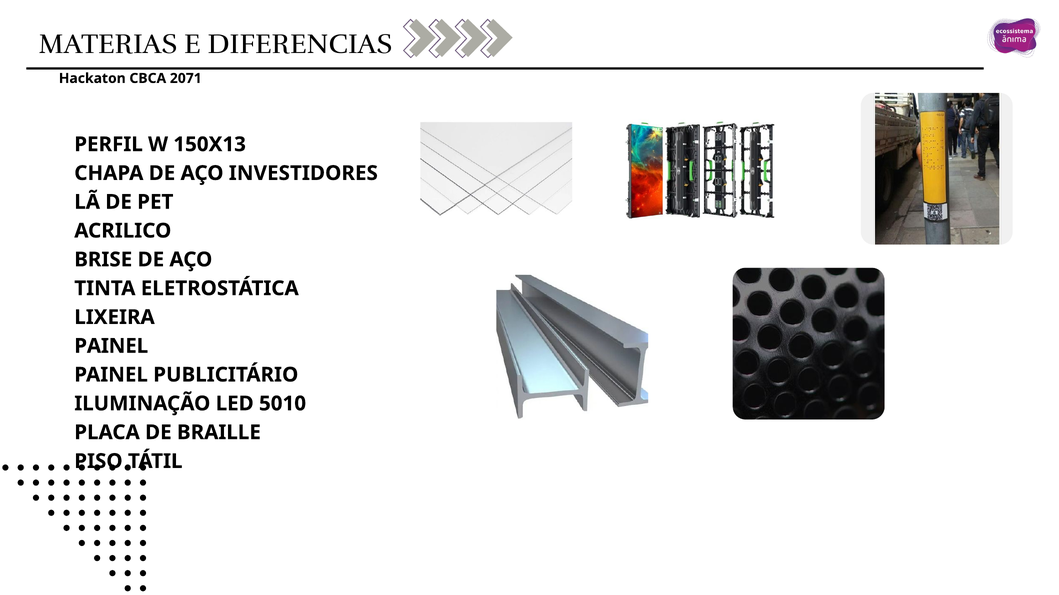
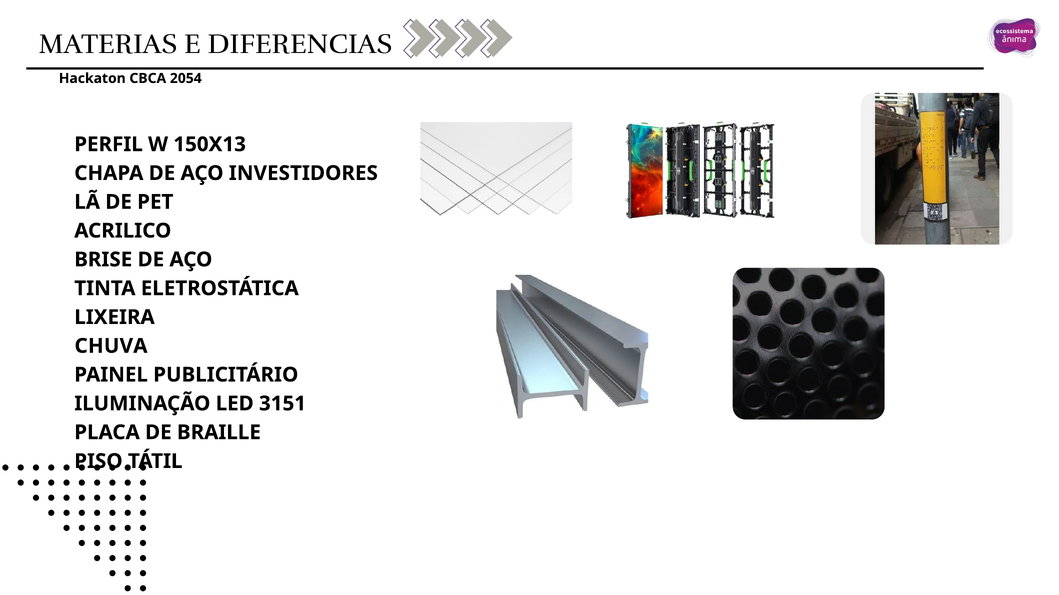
2071: 2071 -> 2054 (186, 78)
PAINEL: PAINEL -> CHUVA (111, 346)
5010: 5010 -> 3151 (283, 404)
